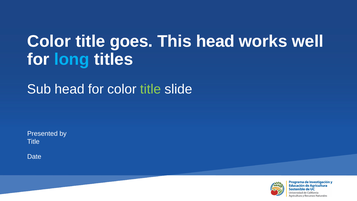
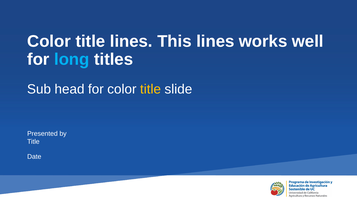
title goes: goes -> lines (131, 41)
This head: head -> lines (215, 41)
title colour: light green -> yellow (151, 89)
